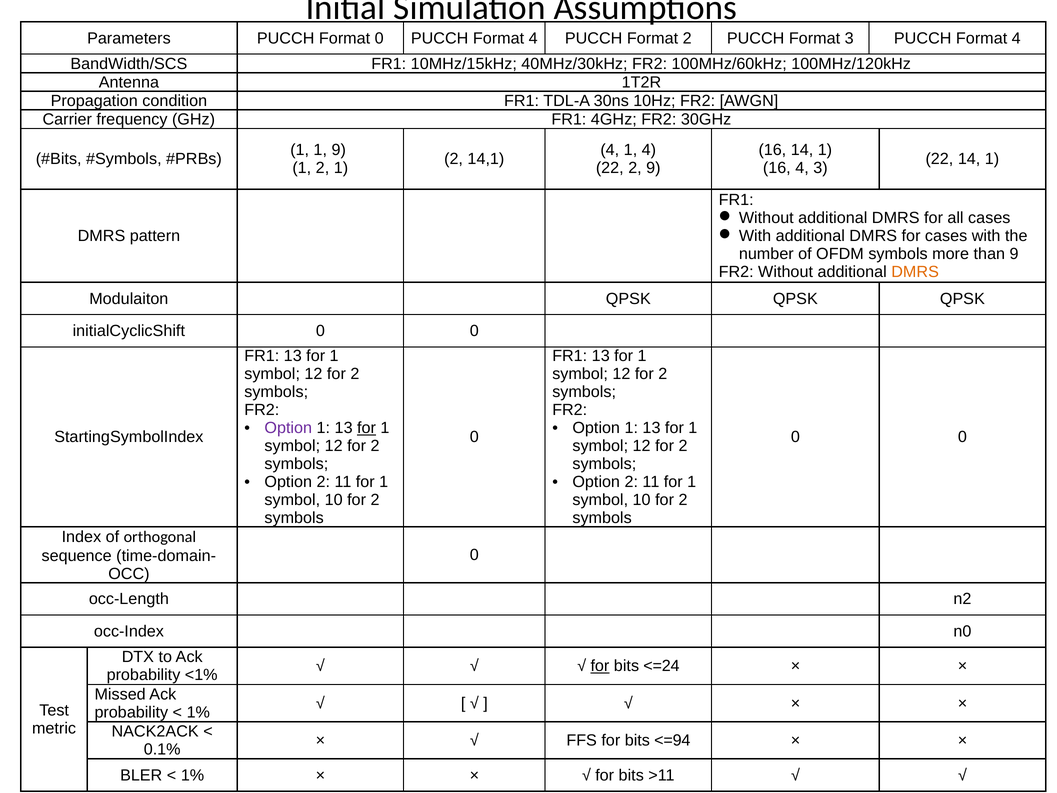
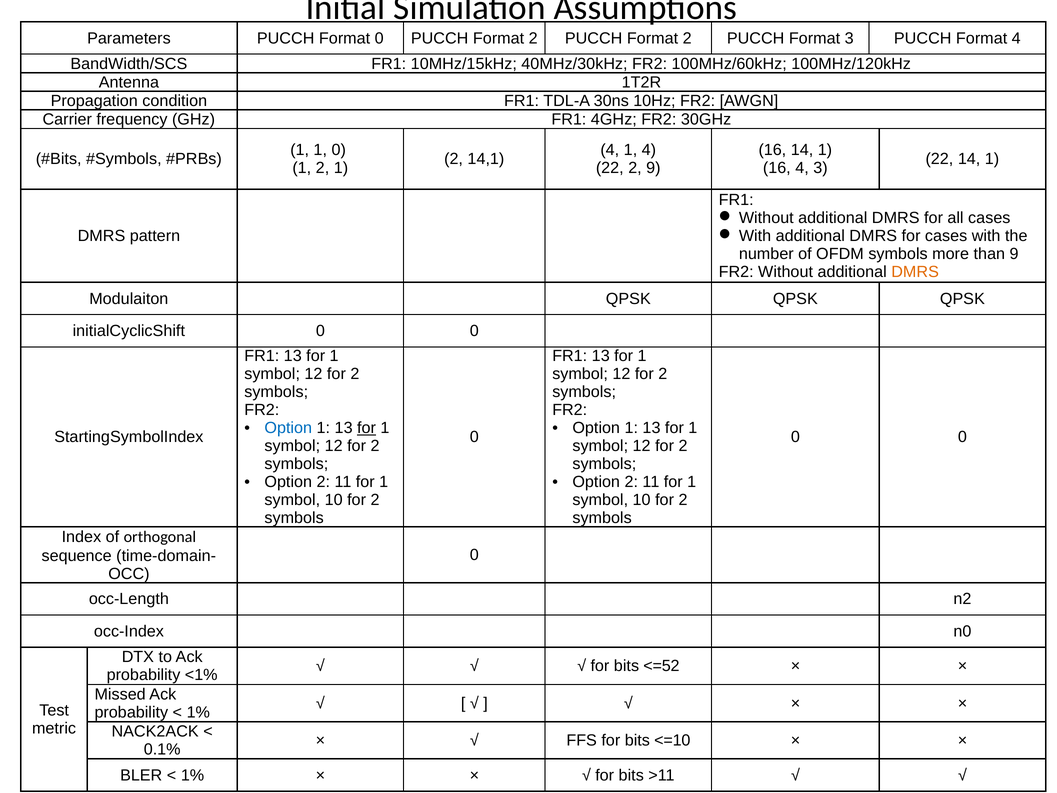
0 PUCCH Format 4: 4 -> 2 (533, 38)
1 9: 9 -> 0 (339, 150)
Option colour: purple -> blue (288, 428)
for underline: present -> none (600, 666)
<=24: <=24 -> <=52 (661, 666)
<=94: <=94 -> <=10 (672, 740)
